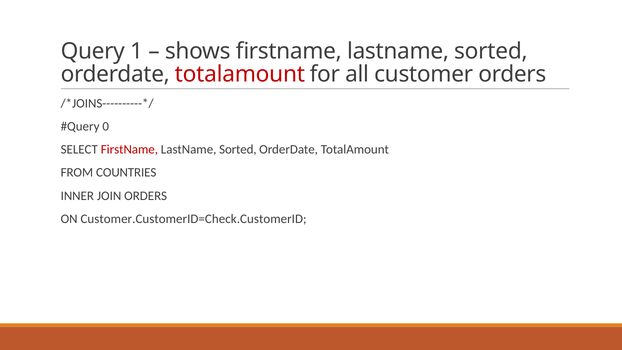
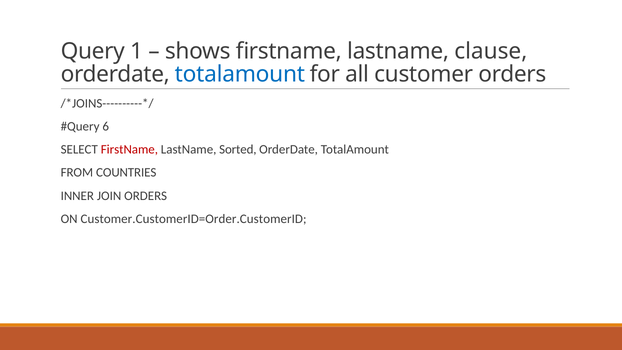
shows firstname lastname sorted: sorted -> clause (491, 51)
totalamount colour: red -> blue (240, 74)
0: 0 -> 6 (106, 126)
Customer.CustomerID=Check.CustomerID: Customer.CustomerID=Check.CustomerID -> Customer.CustomerID=Order.CustomerID (194, 219)
